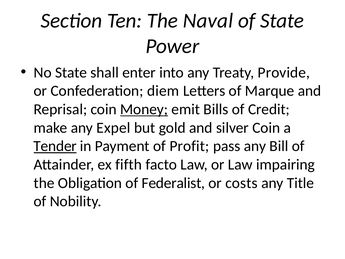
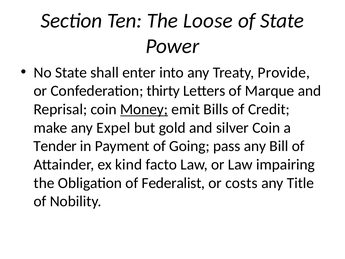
Naval: Naval -> Loose (208, 21)
diem: diem -> thirty (163, 91)
Tender underline: present -> none (55, 146)
Profit: Profit -> Going (189, 146)
fifth: fifth -> kind (129, 164)
